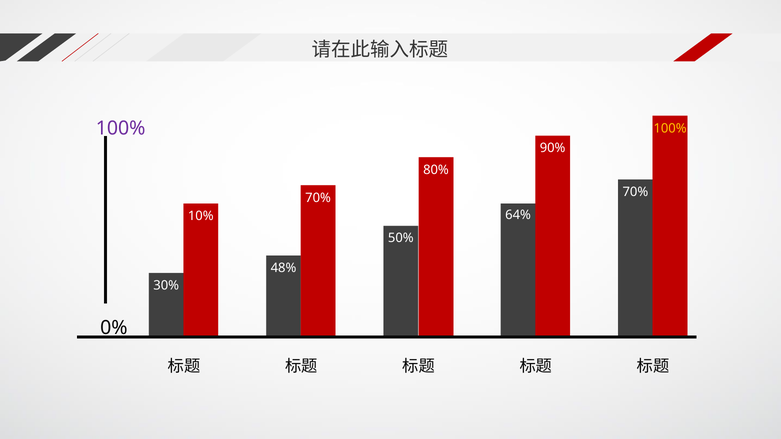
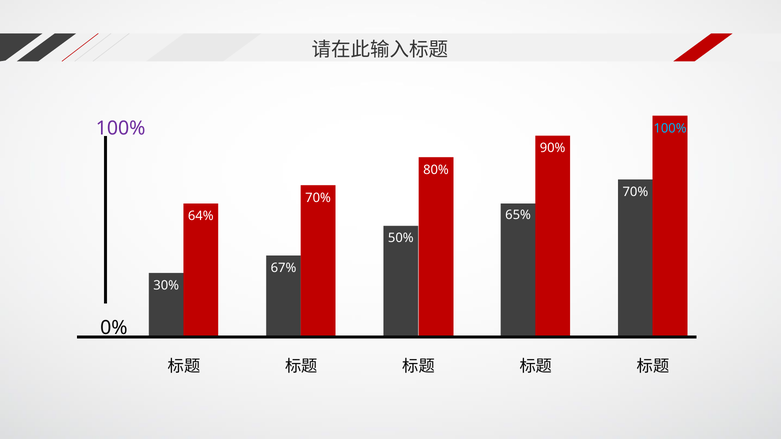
100% colour: yellow -> light blue (670, 128)
64%: 64% -> 65% (518, 215)
10%: 10% -> 64% (201, 216)
48%: 48% -> 67% (284, 268)
